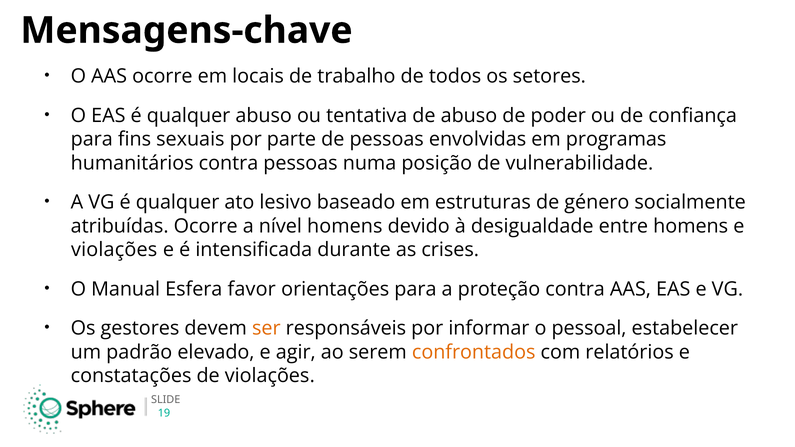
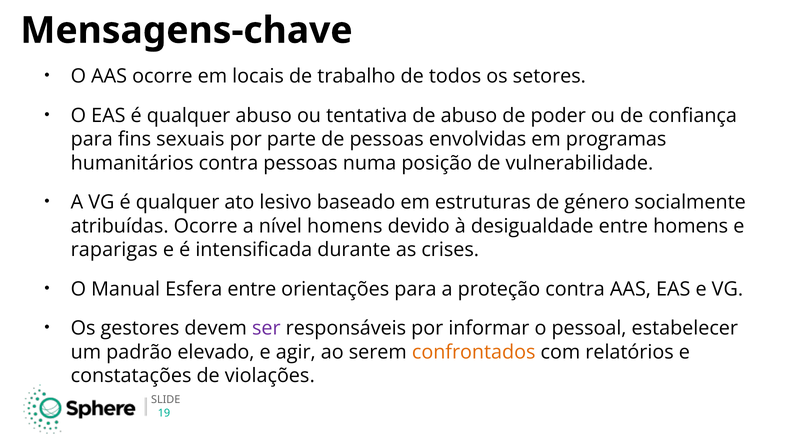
violações: violações -> raparigas (114, 250)
Esfera favor: favor -> entre (252, 289)
ser colour: orange -> purple (266, 328)
